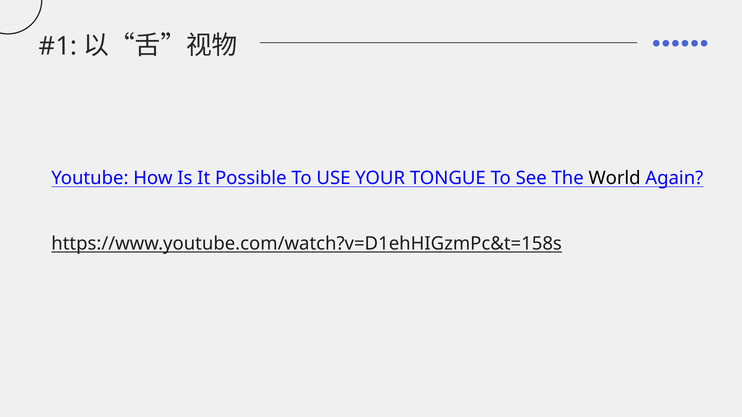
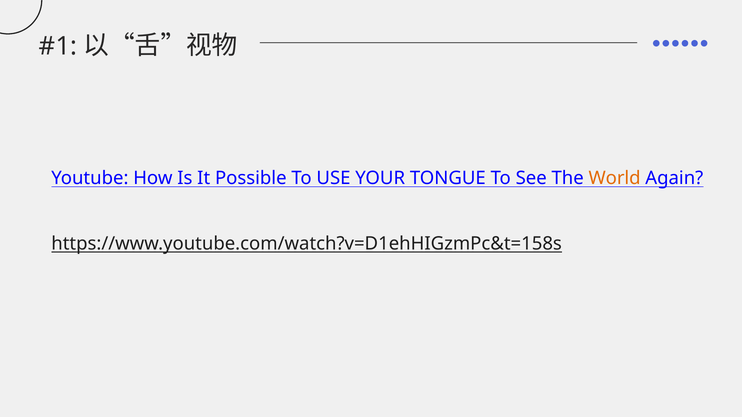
World colour: black -> orange (615, 179)
